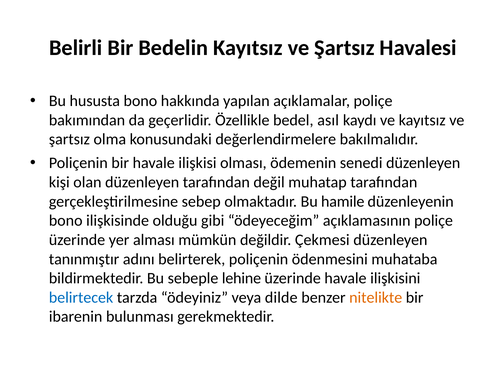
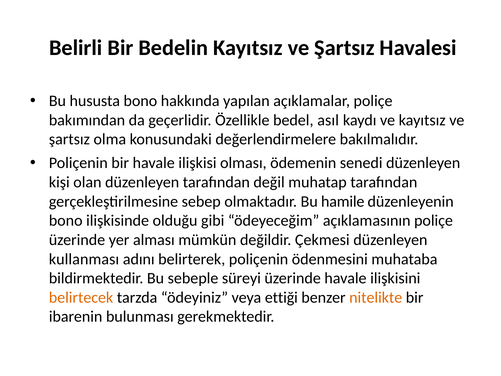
tanınmıştır: tanınmıştır -> kullanması (84, 259)
lehine: lehine -> süreyi (241, 278)
belirtecek colour: blue -> orange (81, 297)
dilde: dilde -> ettiği (281, 297)
